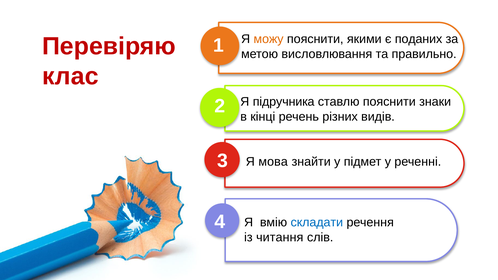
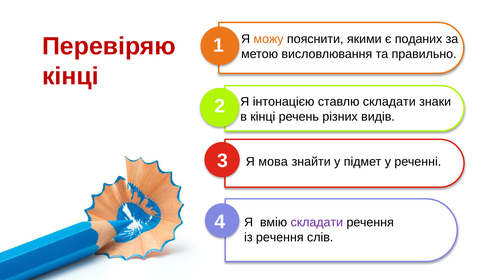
клас: клас -> кінці (70, 76)
підручника: підручника -> інтонацією (284, 102)
ставлю пояснити: пояснити -> складати (389, 102)
складати colour: blue -> purple (317, 223)
із читання: читання -> речення (280, 237)
